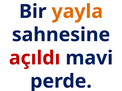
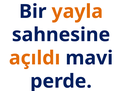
açıldı colour: red -> orange (35, 58)
